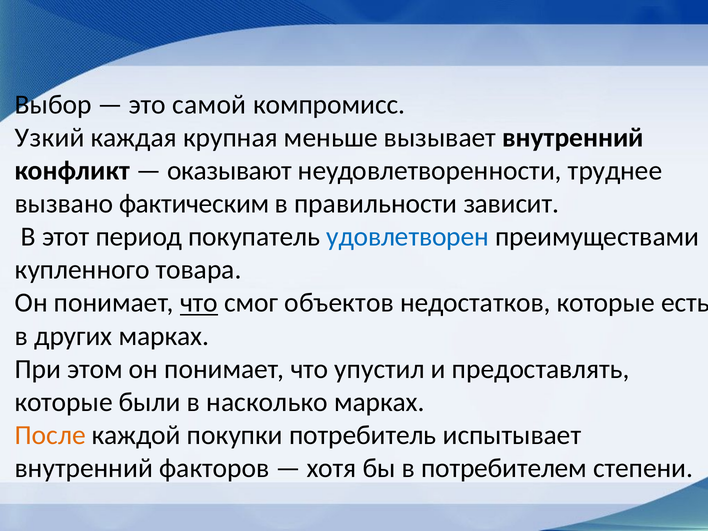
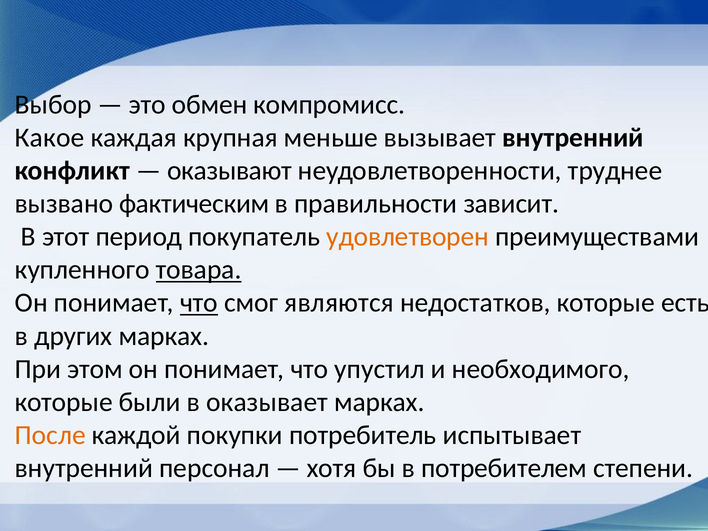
самой: самой -> обмен (210, 105)
Узкий: Узкий -> Какое (50, 138)
удовлетворен colour: blue -> orange (408, 237)
товара underline: none -> present (199, 270)
объектов: объектов -> являются (339, 303)
предоставлять: предоставлять -> необходимого (541, 369)
насколько: насколько -> оказывает (267, 402)
факторов: факторов -> персонал (214, 468)
